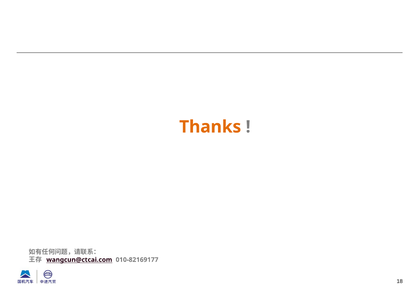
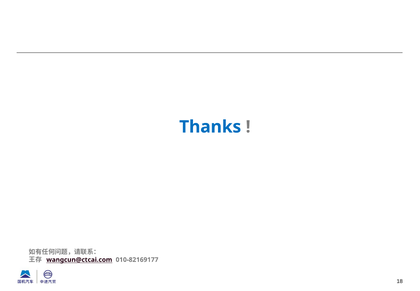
Thanks colour: orange -> blue (210, 127)
